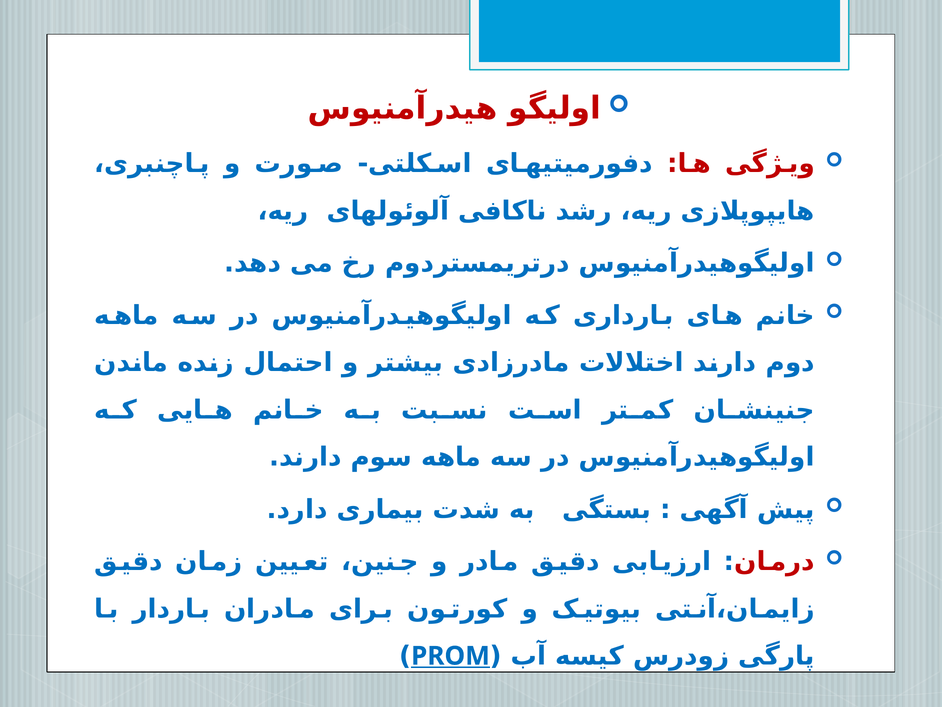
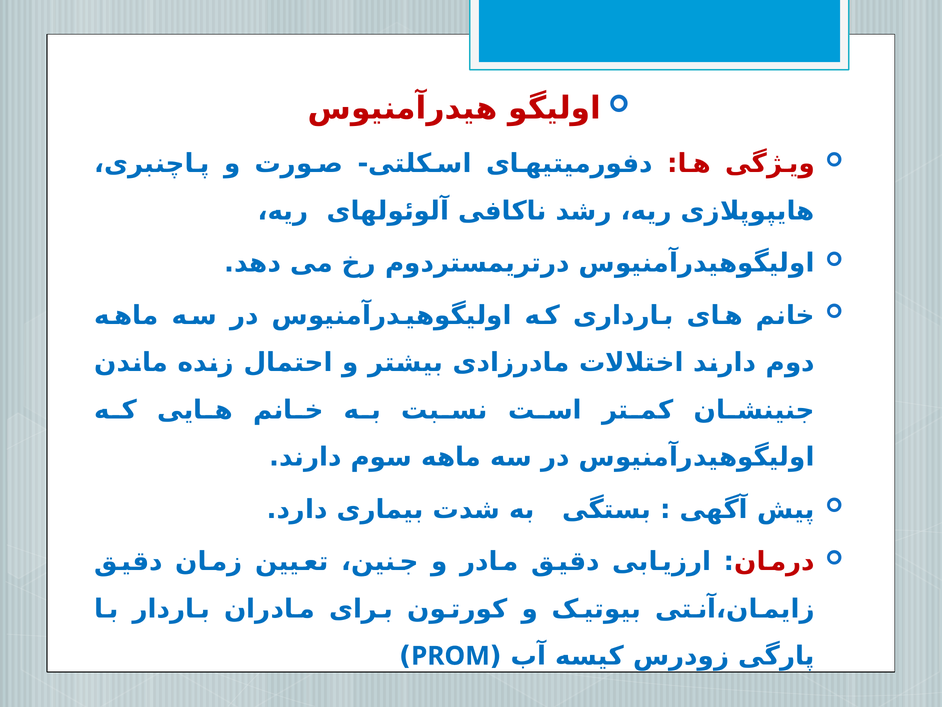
PROM underline: present -> none (450, 656)
